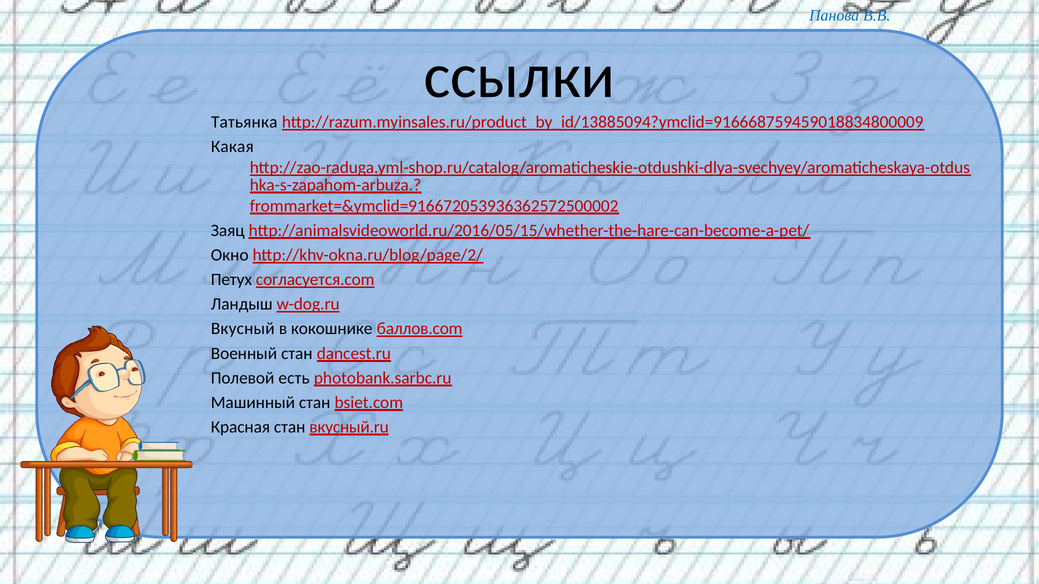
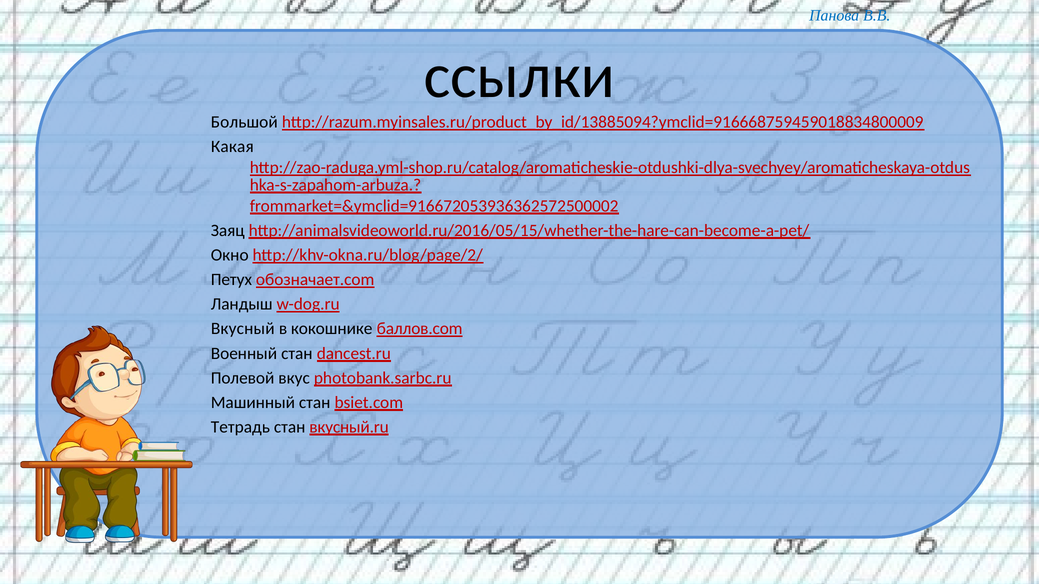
Татьянка: Татьянка -> Большой (244, 122)
согласуется.com: согласуется.com -> обозначает.com (315, 280)
есть: есть -> вкус (294, 378)
Красная: Красная -> Тетрадь (240, 427)
